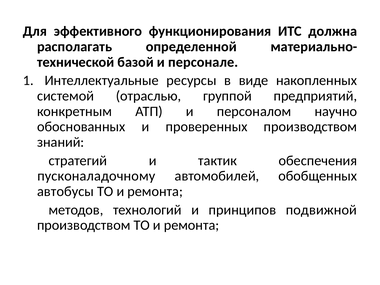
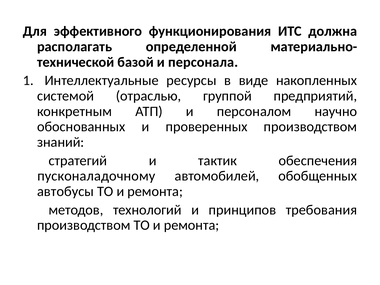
персонале: персонале -> персонала (203, 62)
подвижной: подвижной -> требования (321, 210)
